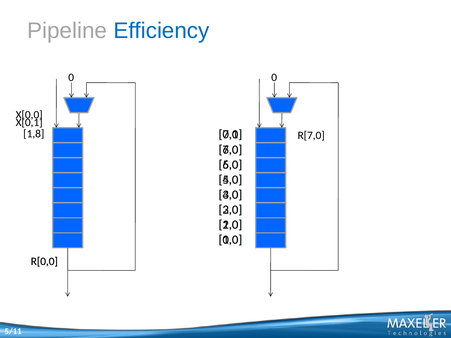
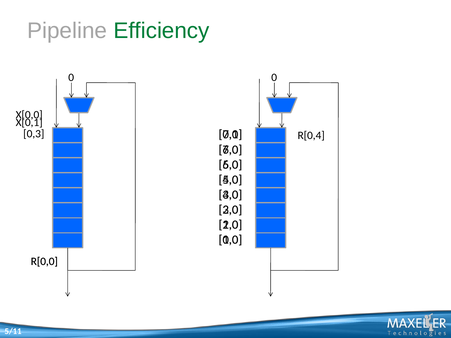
Efficiency colour: blue -> green (161, 31)
1,8: 1,8 -> 0,3 (34, 134)
R[7,0: R[7,0 -> R[0,4 (311, 136)
